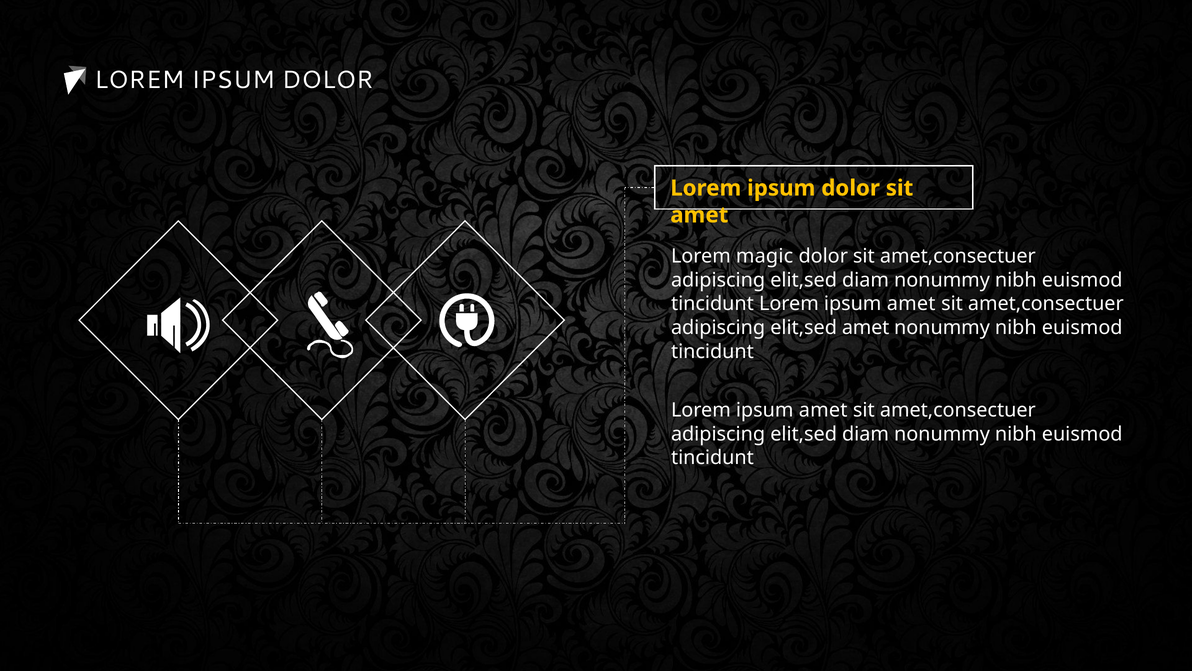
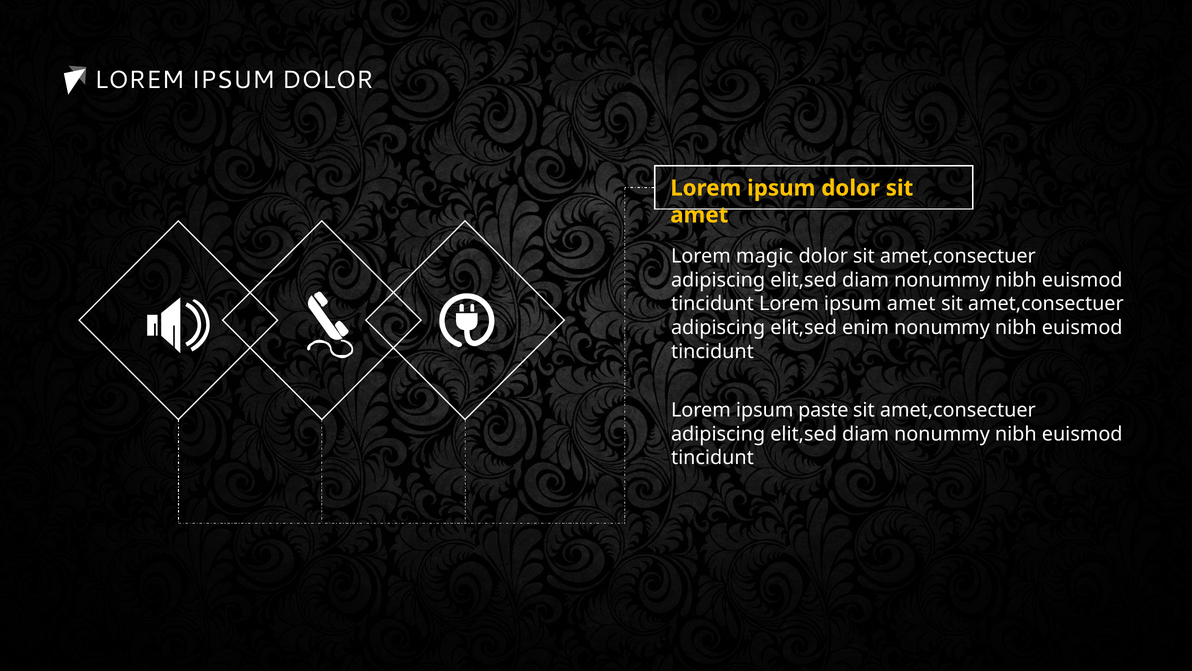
elit,sed amet: amet -> enim (866, 327)
amet: amet -> paste (823, 410)
